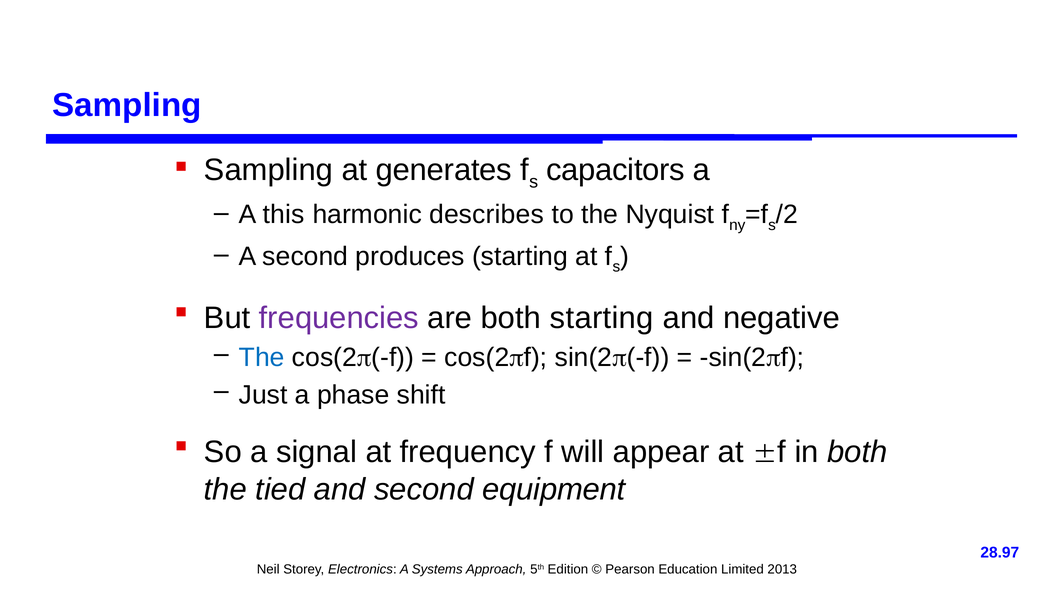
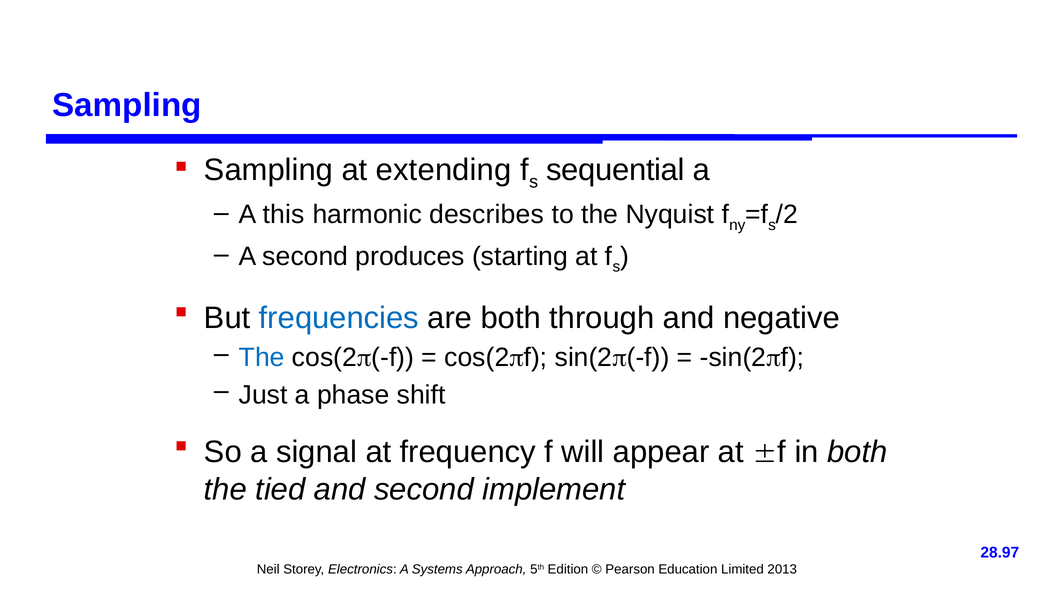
generates: generates -> extending (444, 170)
capacitors: capacitors -> sequential (616, 170)
frequencies colour: purple -> blue (339, 318)
both starting: starting -> through (602, 318)
equipment: equipment -> implement (554, 489)
